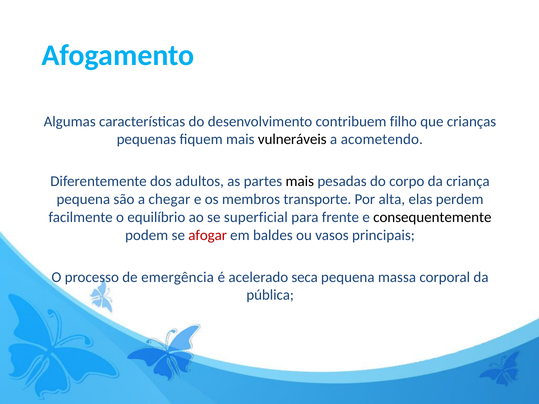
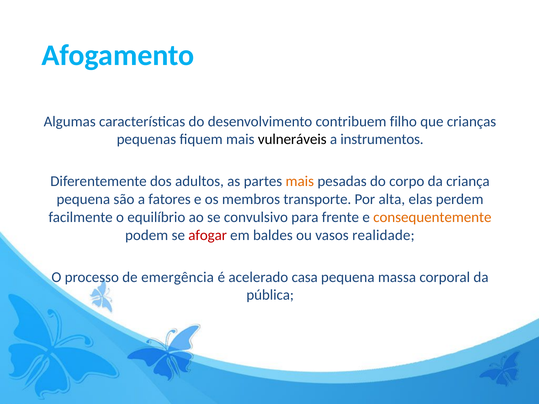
acometendo: acometendo -> instrumentos (382, 139)
mais colour: black -> orange (300, 181)
chegar: chegar -> fatores (170, 199)
superficial: superficial -> convulsivo (256, 217)
consequentemente colour: black -> orange (432, 217)
principais: principais -> realidade (383, 235)
seca: seca -> casa (305, 277)
